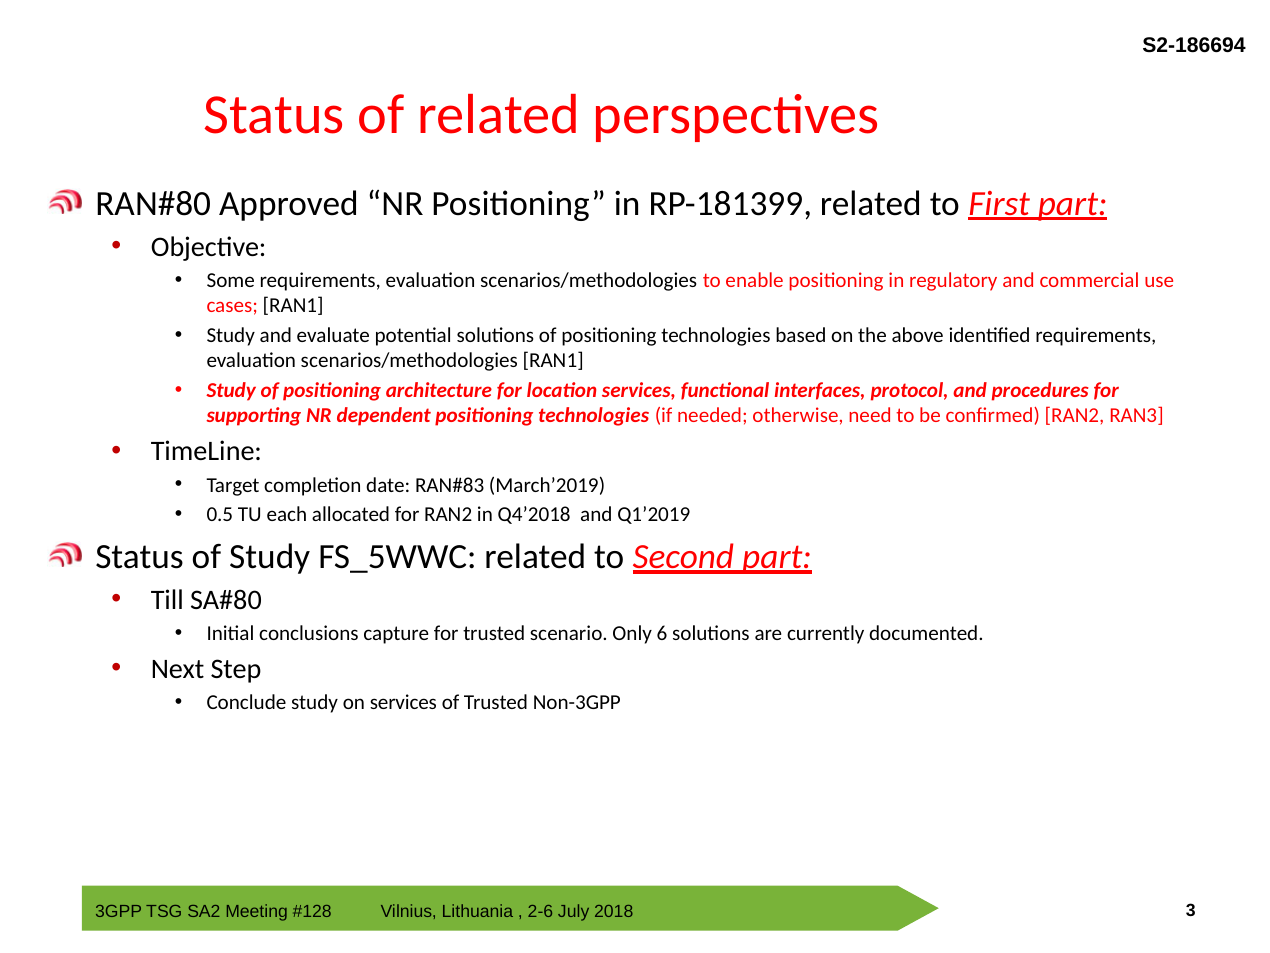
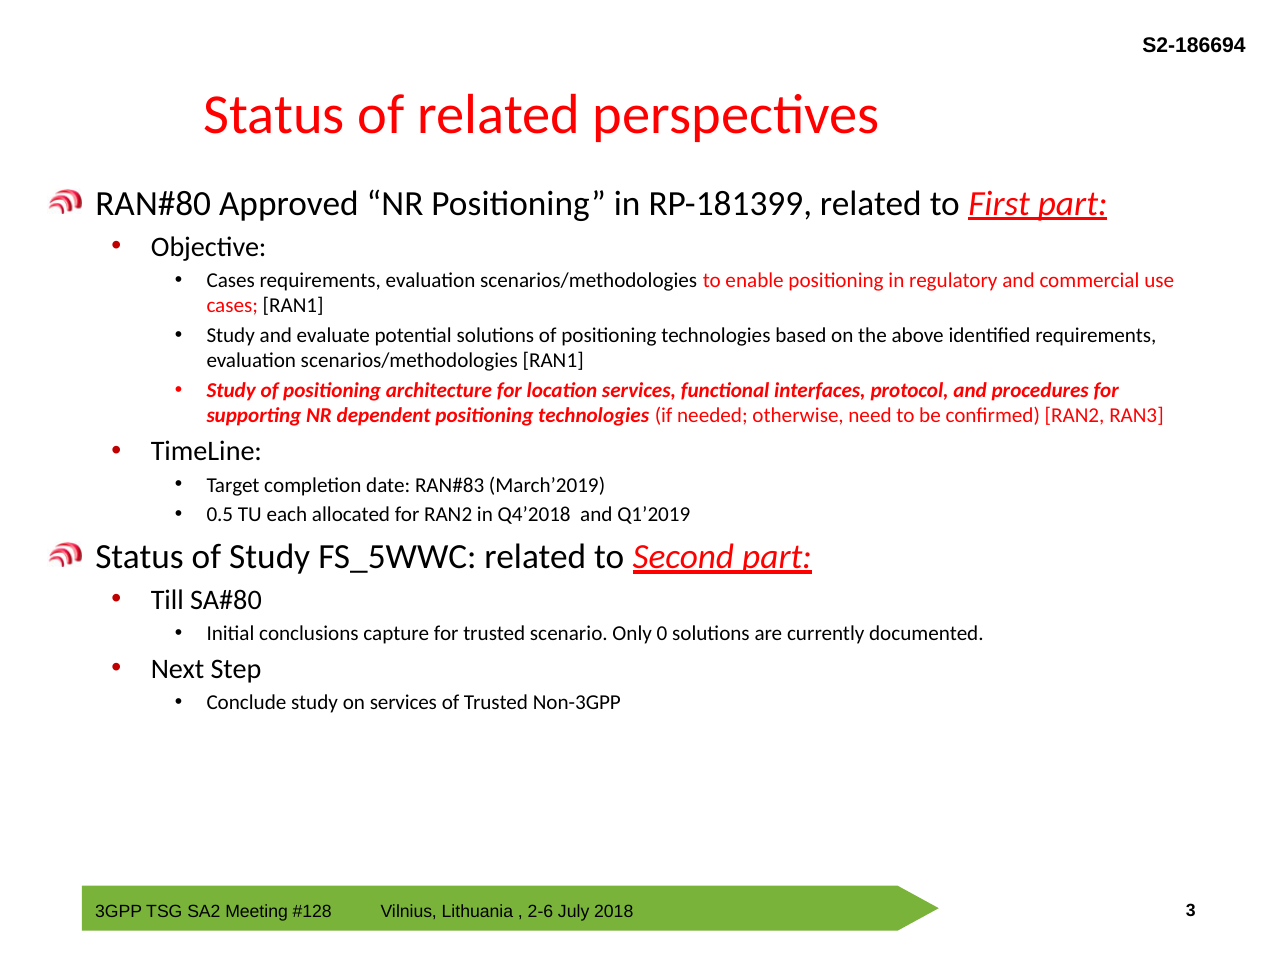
Some: Some -> Cases (231, 280)
6: 6 -> 0 (662, 633)
